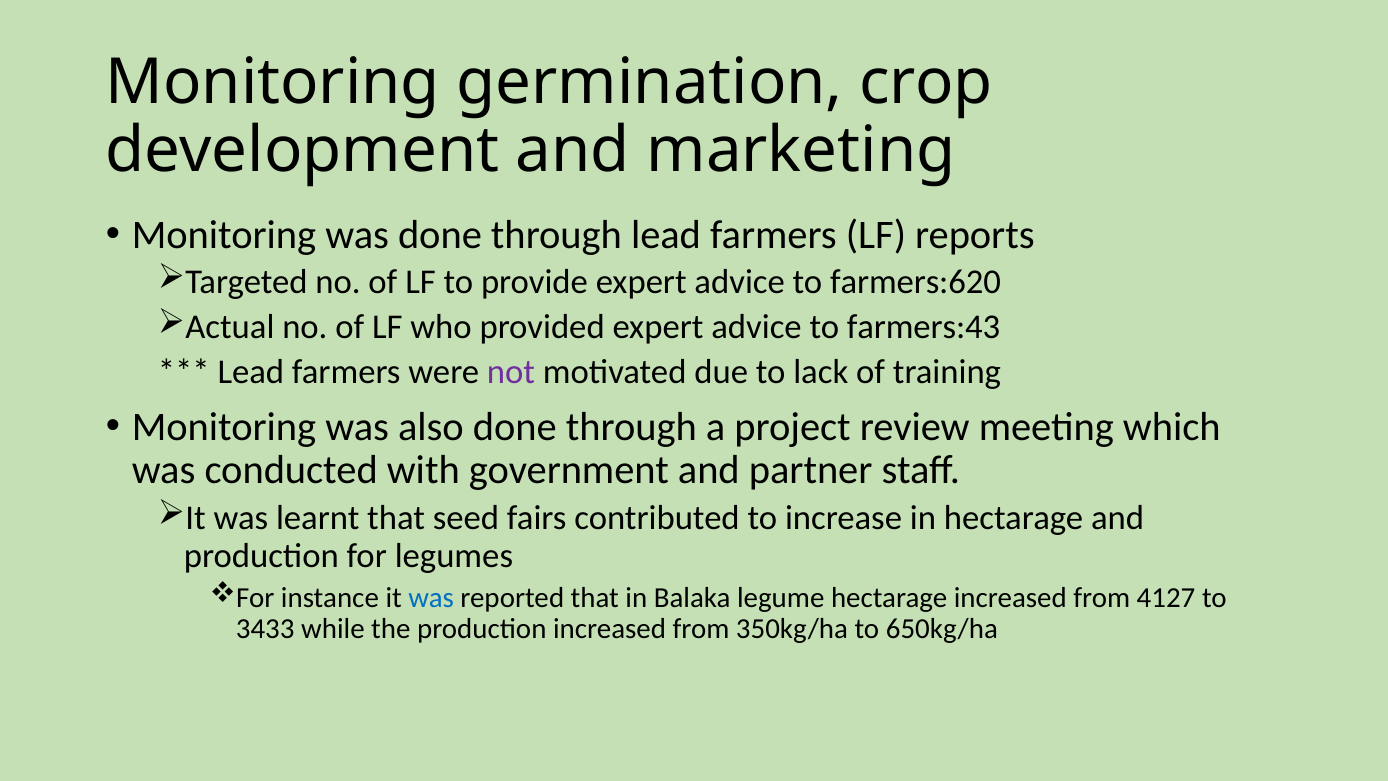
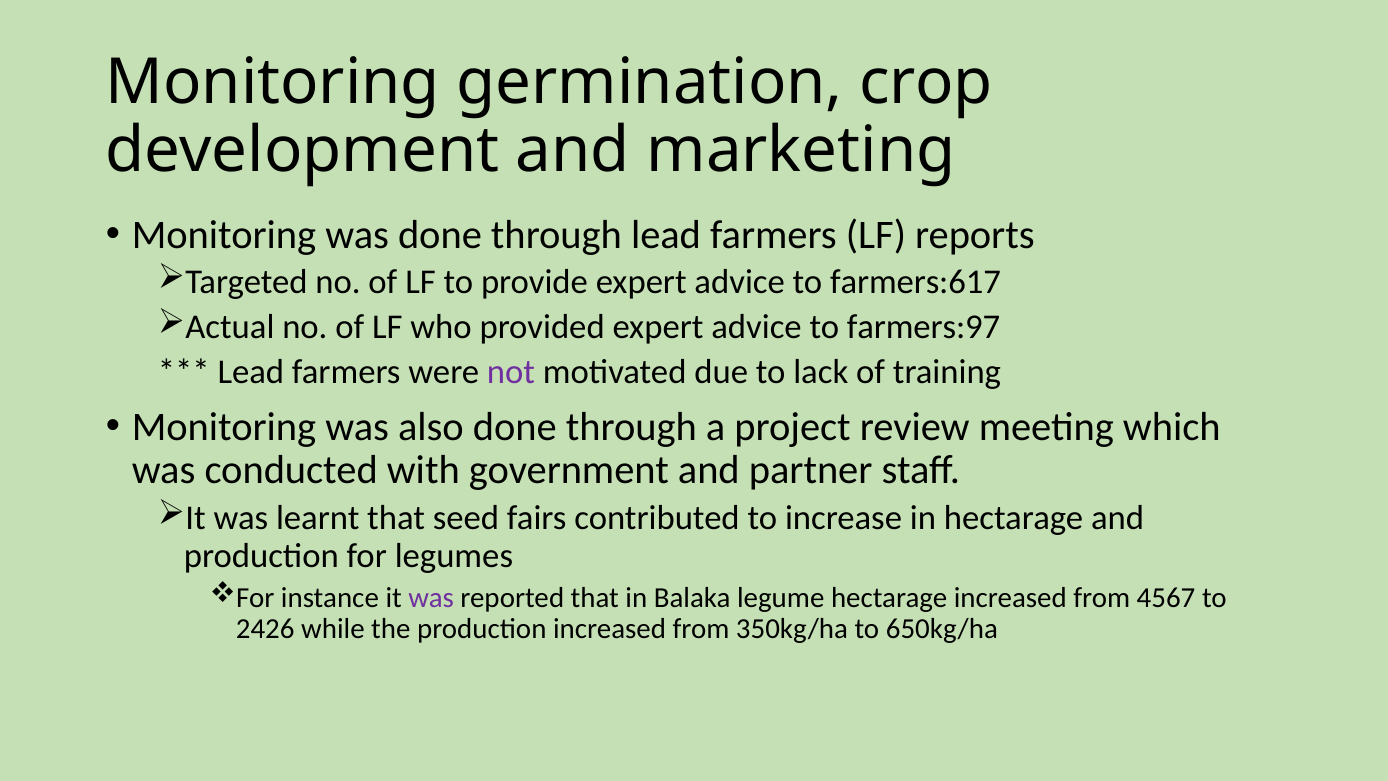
farmers:620: farmers:620 -> farmers:617 (915, 282)
farmers:43: farmers:43 -> farmers:97 (924, 327)
was colour: blue -> purple (431, 597)
4127: 4127 -> 4567 (1166, 597)
3433: 3433 -> 2426 (265, 629)
